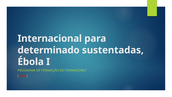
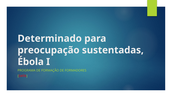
Internacional: Internacional -> Determinado (50, 38)
determinado: determinado -> preocupação (49, 50)
